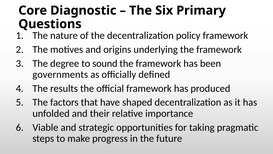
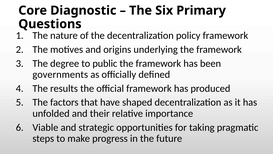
sound: sound -> public (105, 63)
